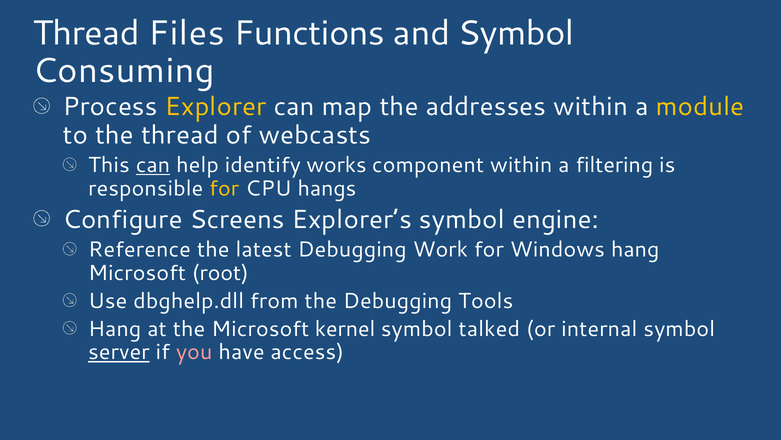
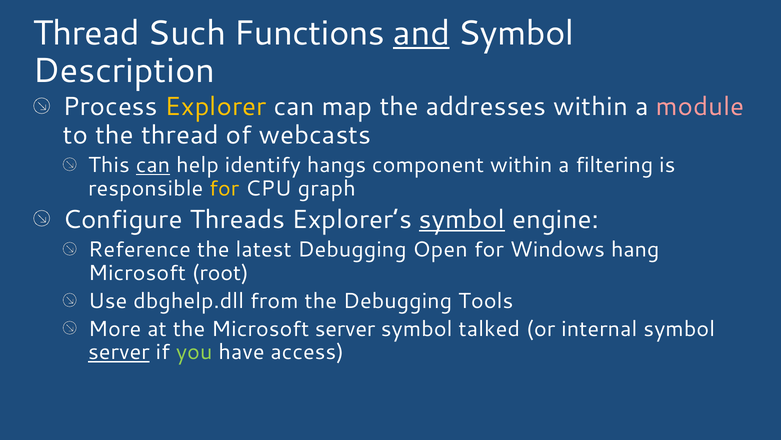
Files: Files -> Such (187, 33)
and underline: none -> present (422, 33)
Consuming: Consuming -> Description (124, 71)
module colour: yellow -> pink (700, 107)
works: works -> hangs (336, 165)
hangs: hangs -> graph (327, 188)
Screens: Screens -> Threads (237, 219)
symbol underline: none -> present (462, 219)
Work: Work -> Open (440, 249)
Hang: Hang -> More (115, 328)
Microsoft kernel: kernel -> server (345, 328)
you colour: pink -> light green (194, 352)
